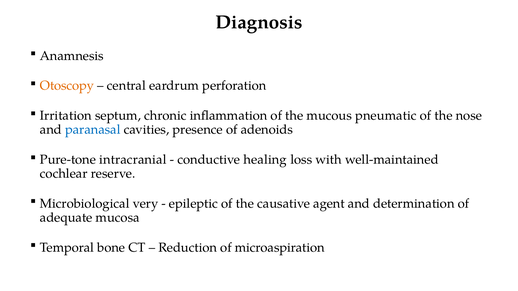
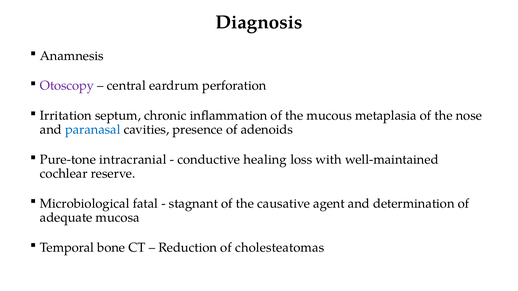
Otoscopy colour: orange -> purple (67, 86)
pneumatic: pneumatic -> metaplasia (386, 116)
very: very -> fatal (145, 204)
epileptic: epileptic -> stagnant (193, 204)
microaspiration: microaspiration -> cholesteatomas (280, 248)
